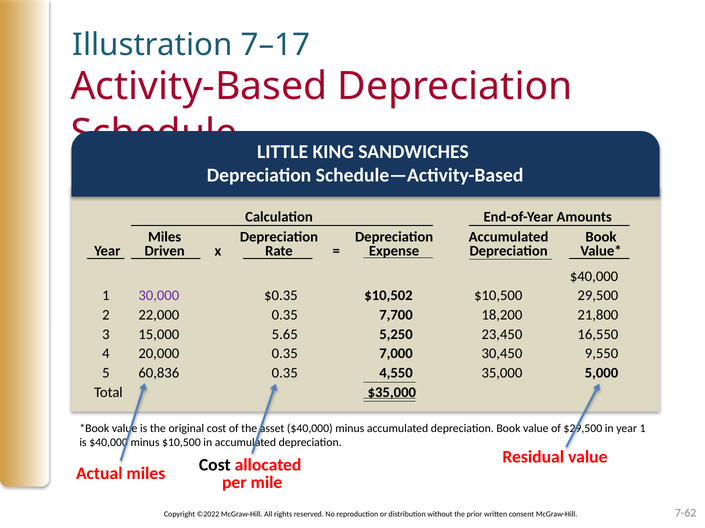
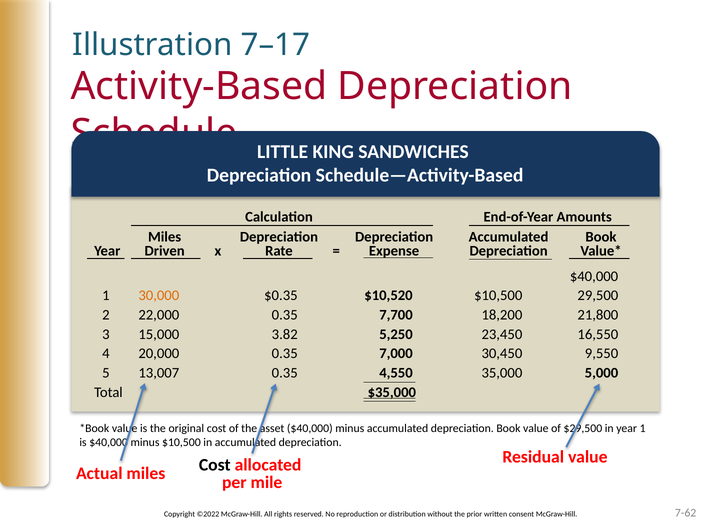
30,000 colour: purple -> orange (159, 296)
$10,502: $10,502 -> $10,520 (389, 296)
5.65: 5.65 -> 3.82 (285, 335)
60,836: 60,836 -> 13,007 (159, 373)
